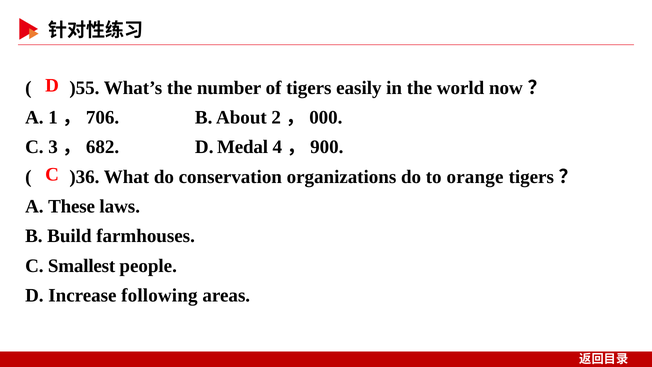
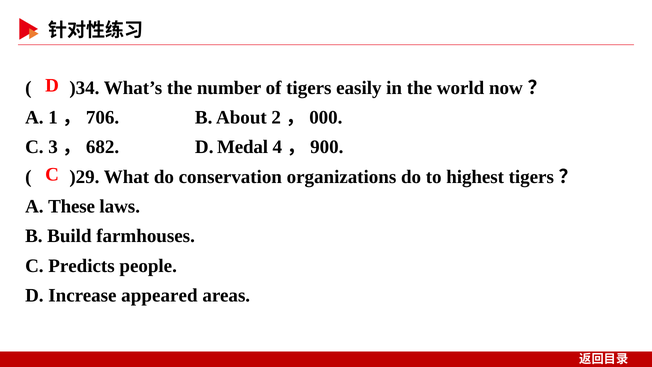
)55: )55 -> )34 (84, 88)
)36: )36 -> )29 (84, 177)
orange: orange -> highest (475, 177)
Smallest: Smallest -> Predicts (82, 266)
following: following -> appeared (159, 295)
